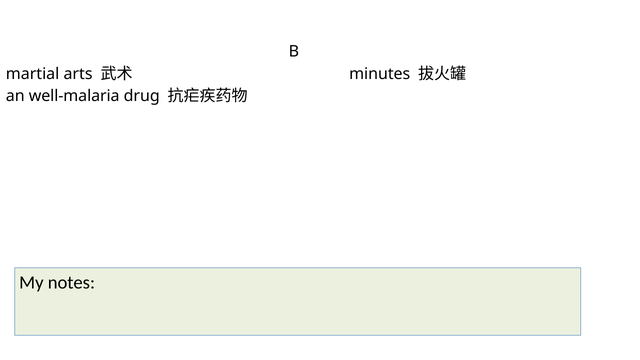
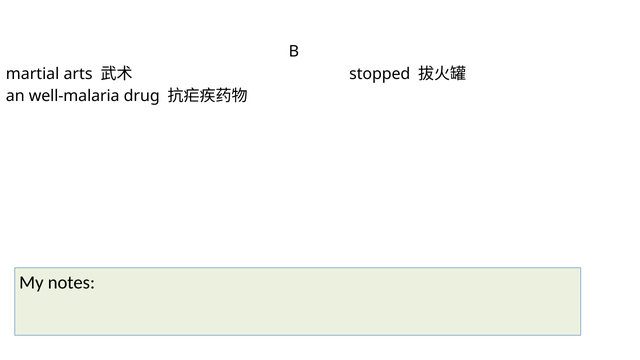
minutes: minutes -> stopped (380, 74)
